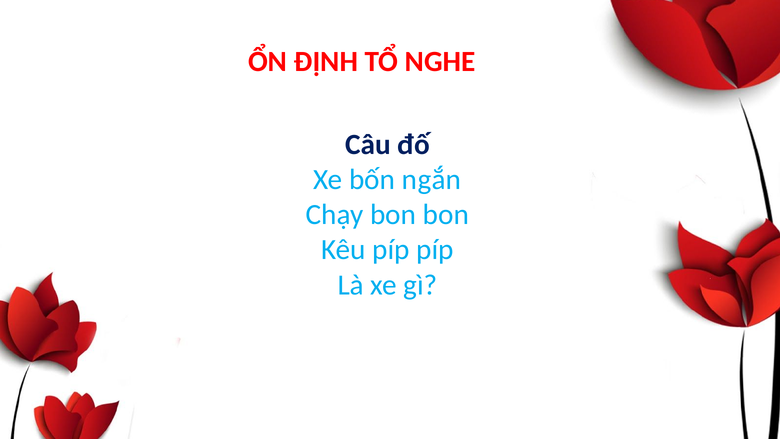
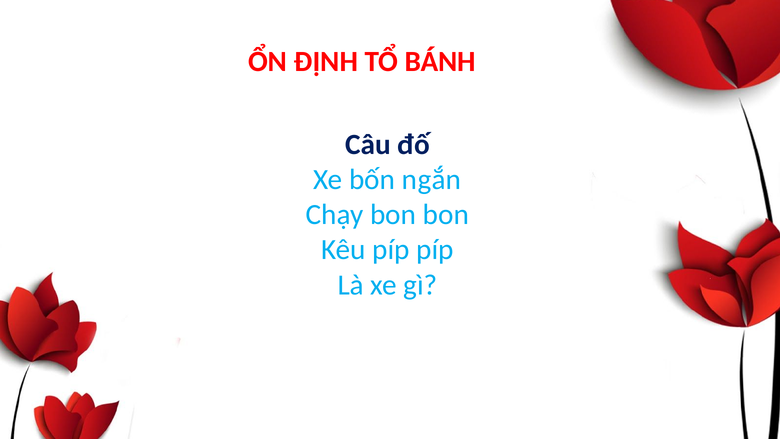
NGHE: NGHE -> BÁNH (440, 61)
